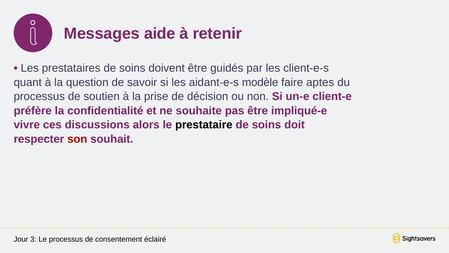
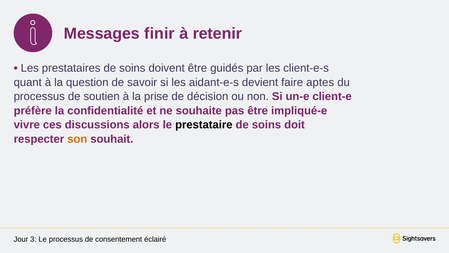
aide: aide -> finir (160, 34)
modèle: modèle -> devient (260, 82)
son colour: red -> orange (77, 139)
